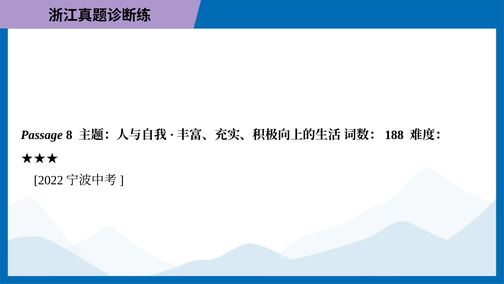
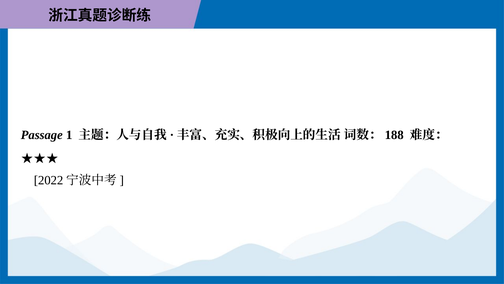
8: 8 -> 1 (69, 135)
